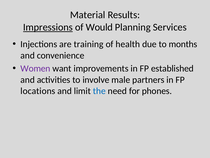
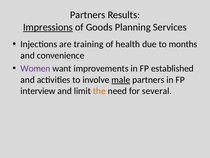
Material: Material -> Partners (88, 15)
Would: Would -> Goods (99, 27)
male underline: none -> present (121, 80)
locations: locations -> interview (38, 91)
the colour: blue -> orange (99, 91)
phones: phones -> several (157, 91)
